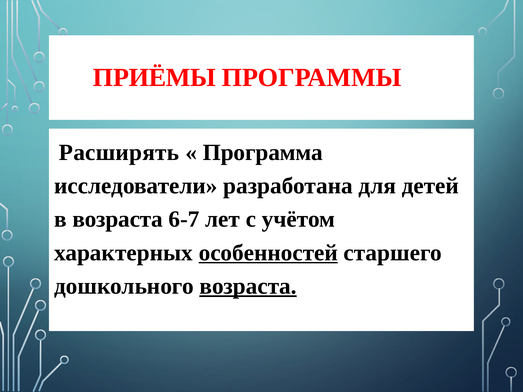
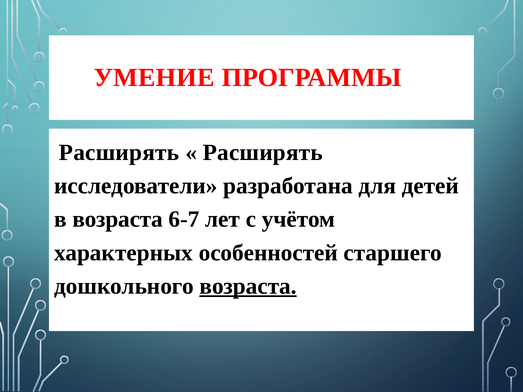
ПРИЁМЫ: ПРИЁМЫ -> УМЕНИЕ (154, 77)
Программа: Программа -> Расширять (263, 152)
особенностей underline: present -> none (268, 253)
